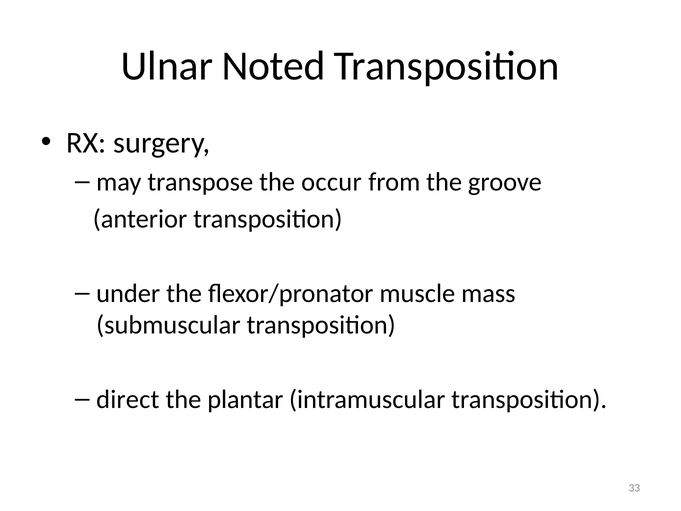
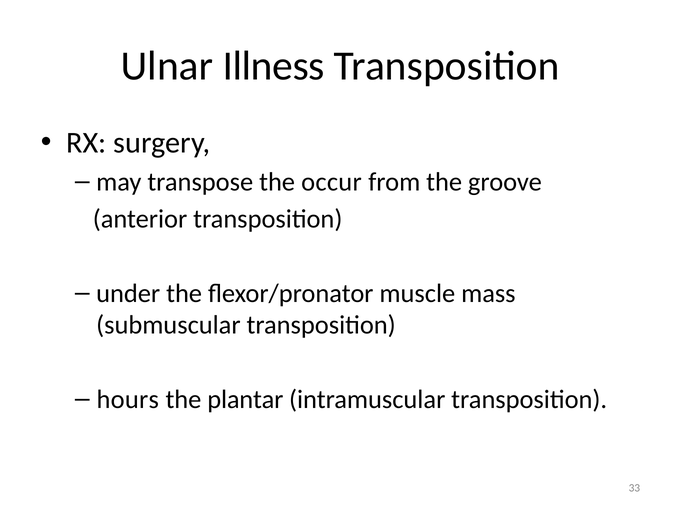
Noted: Noted -> Illness (274, 66)
direct: direct -> hours (128, 399)
